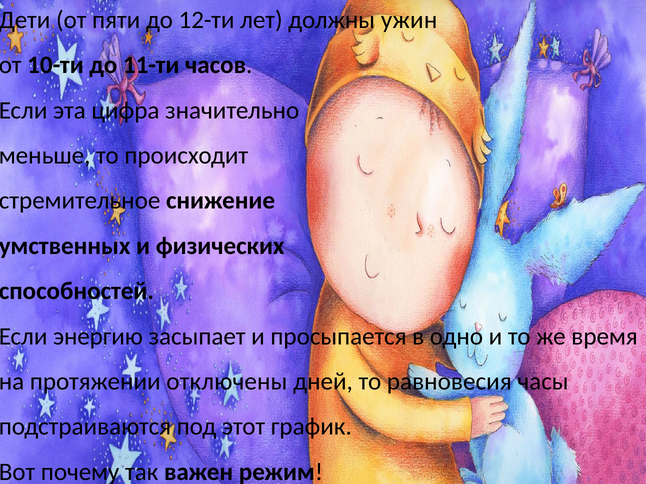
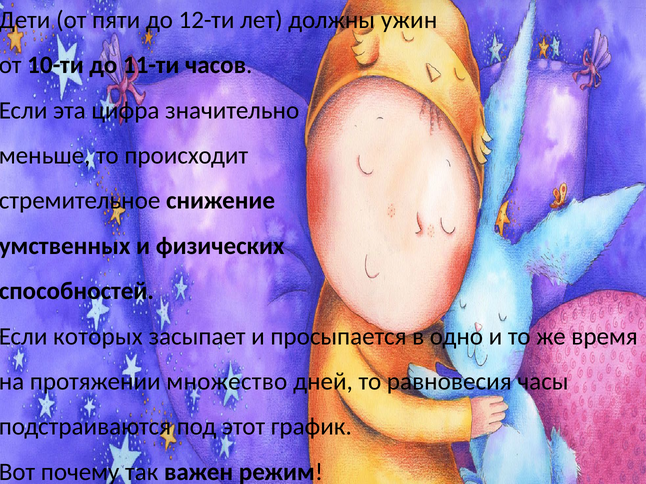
энергию: энергию -> которых (98, 337)
отключены: отключены -> множество (227, 382)
